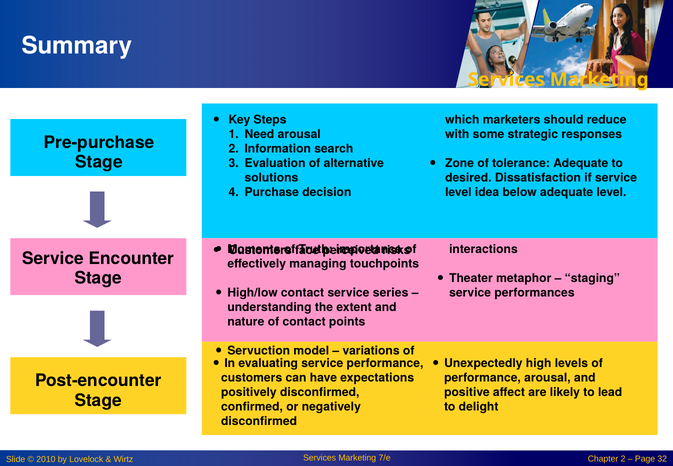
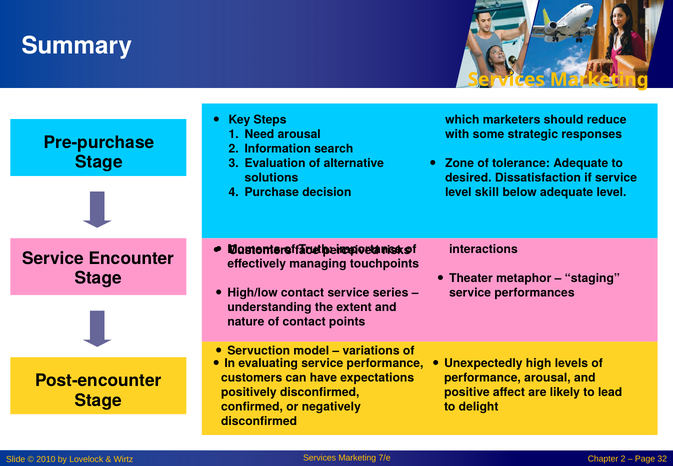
idea: idea -> skill (487, 192)
